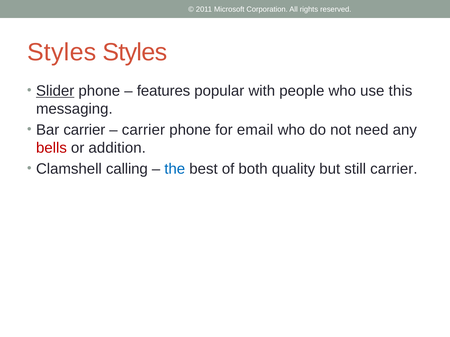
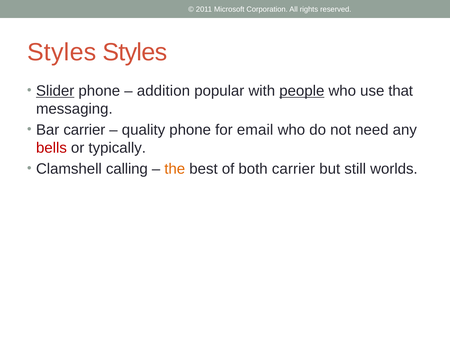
features: features -> addition (163, 91)
people underline: none -> present (302, 91)
this: this -> that (401, 91)
carrier: carrier -> quality (144, 130)
addition: addition -> typically (117, 148)
the colour: blue -> orange (175, 169)
both quality: quality -> carrier (293, 169)
still carrier: carrier -> worlds (394, 169)
